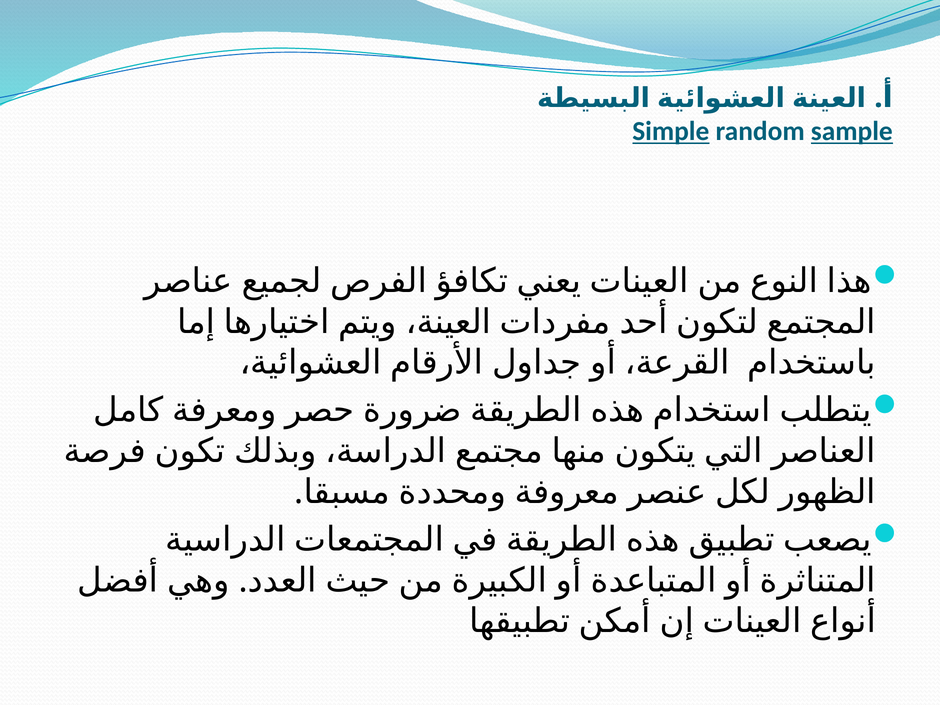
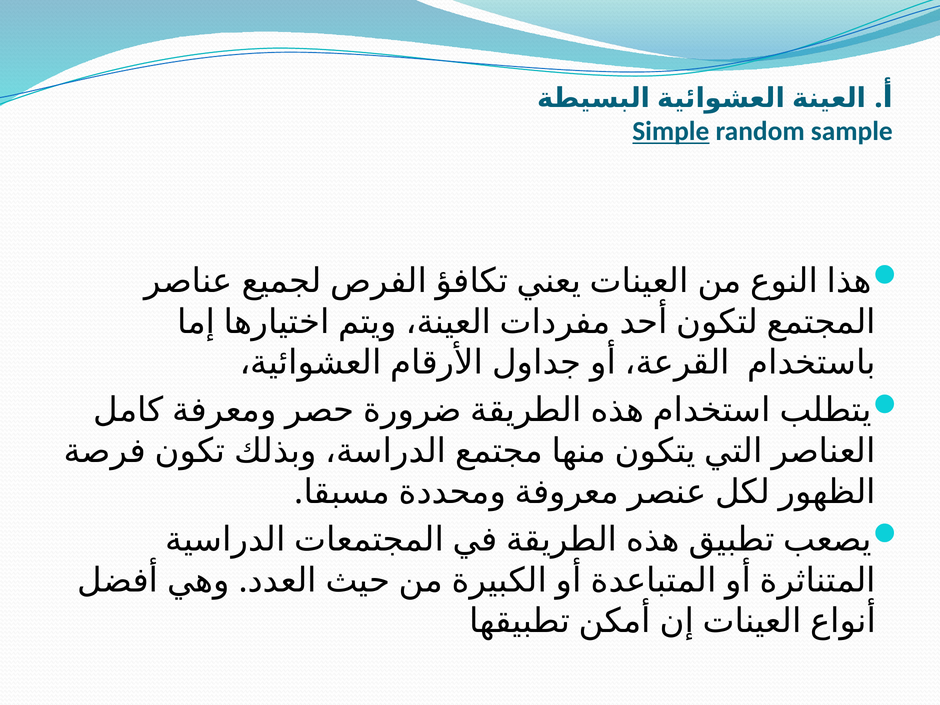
sample underline: present -> none (852, 131)
